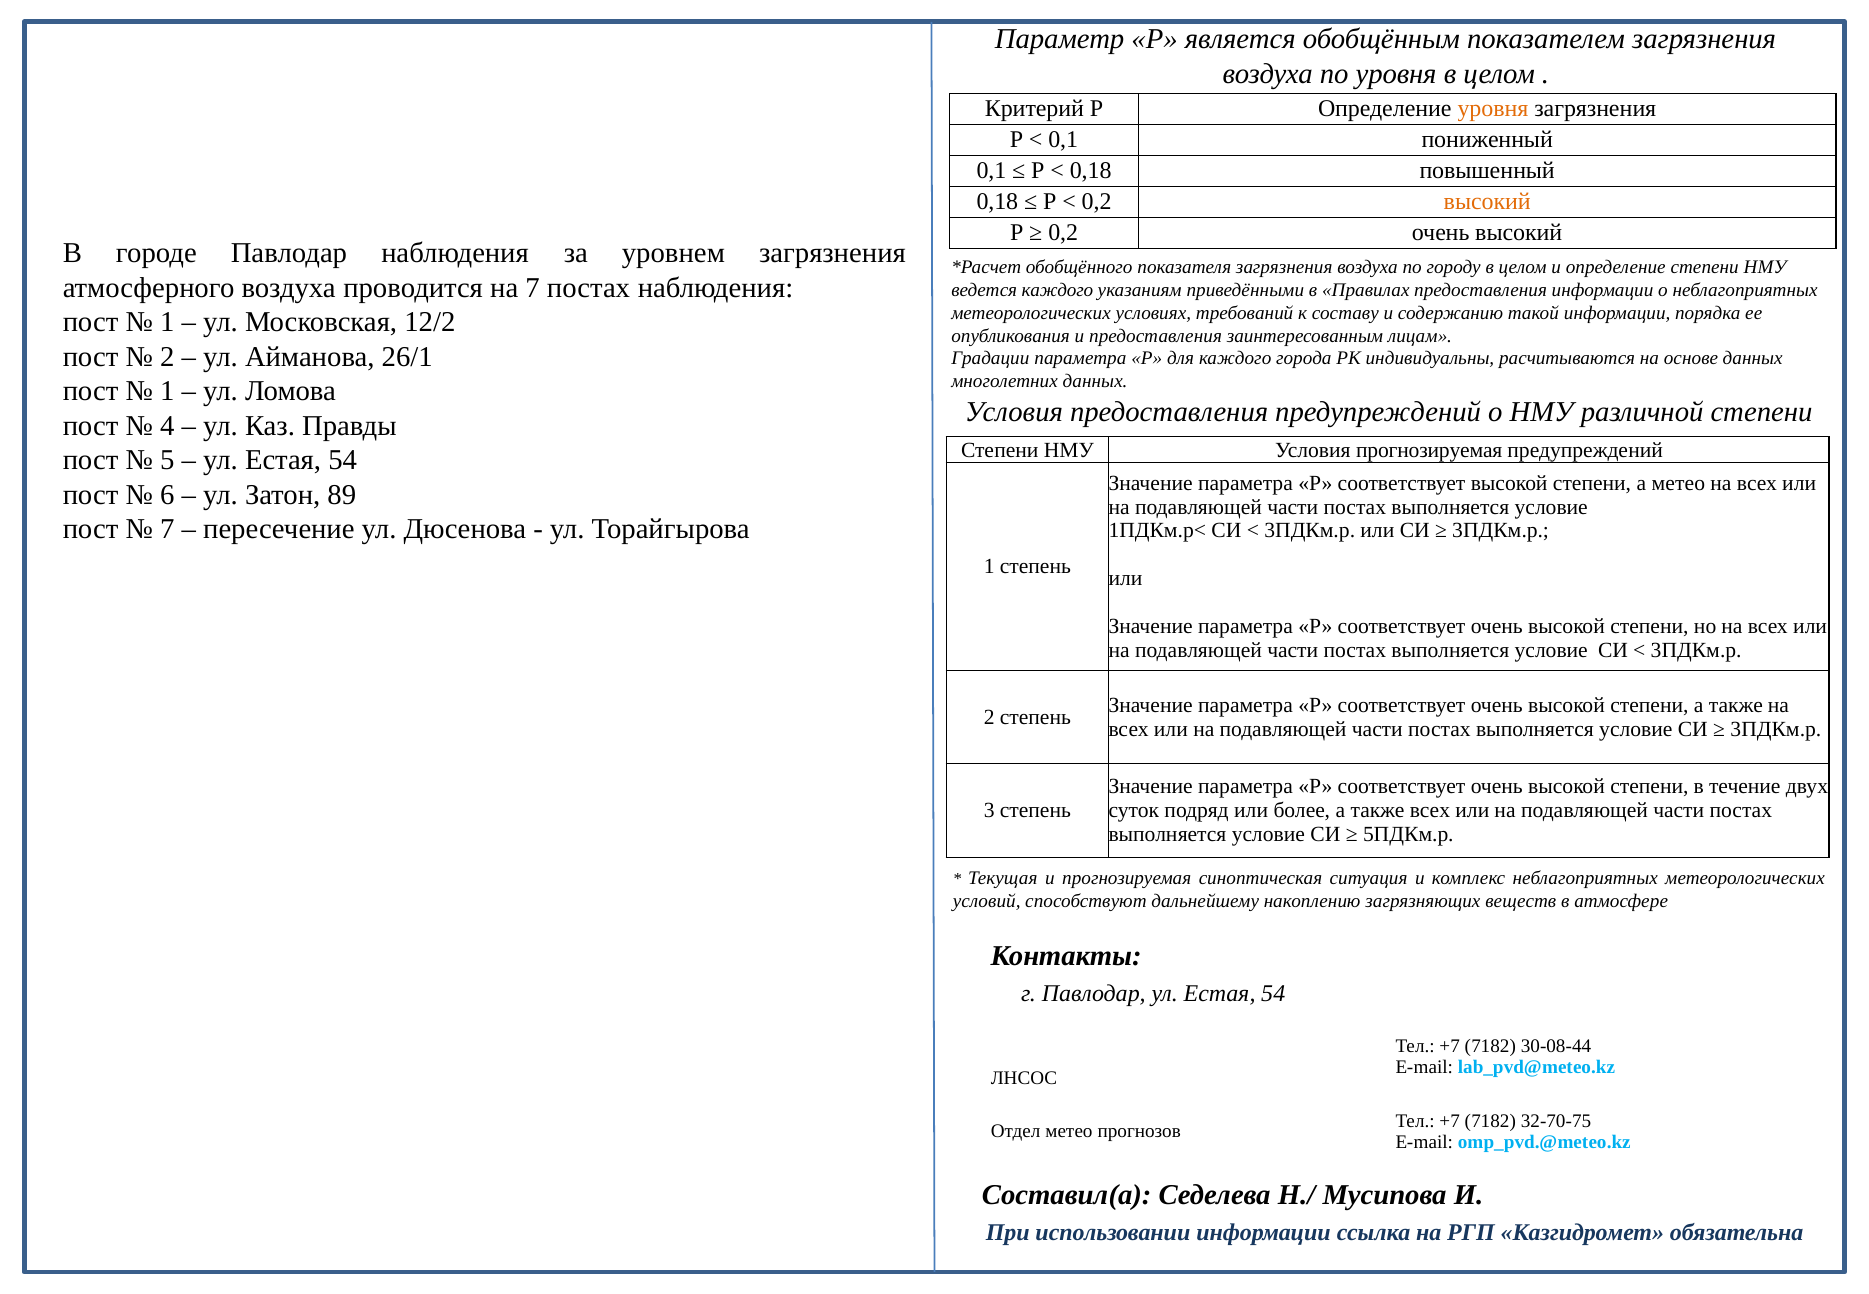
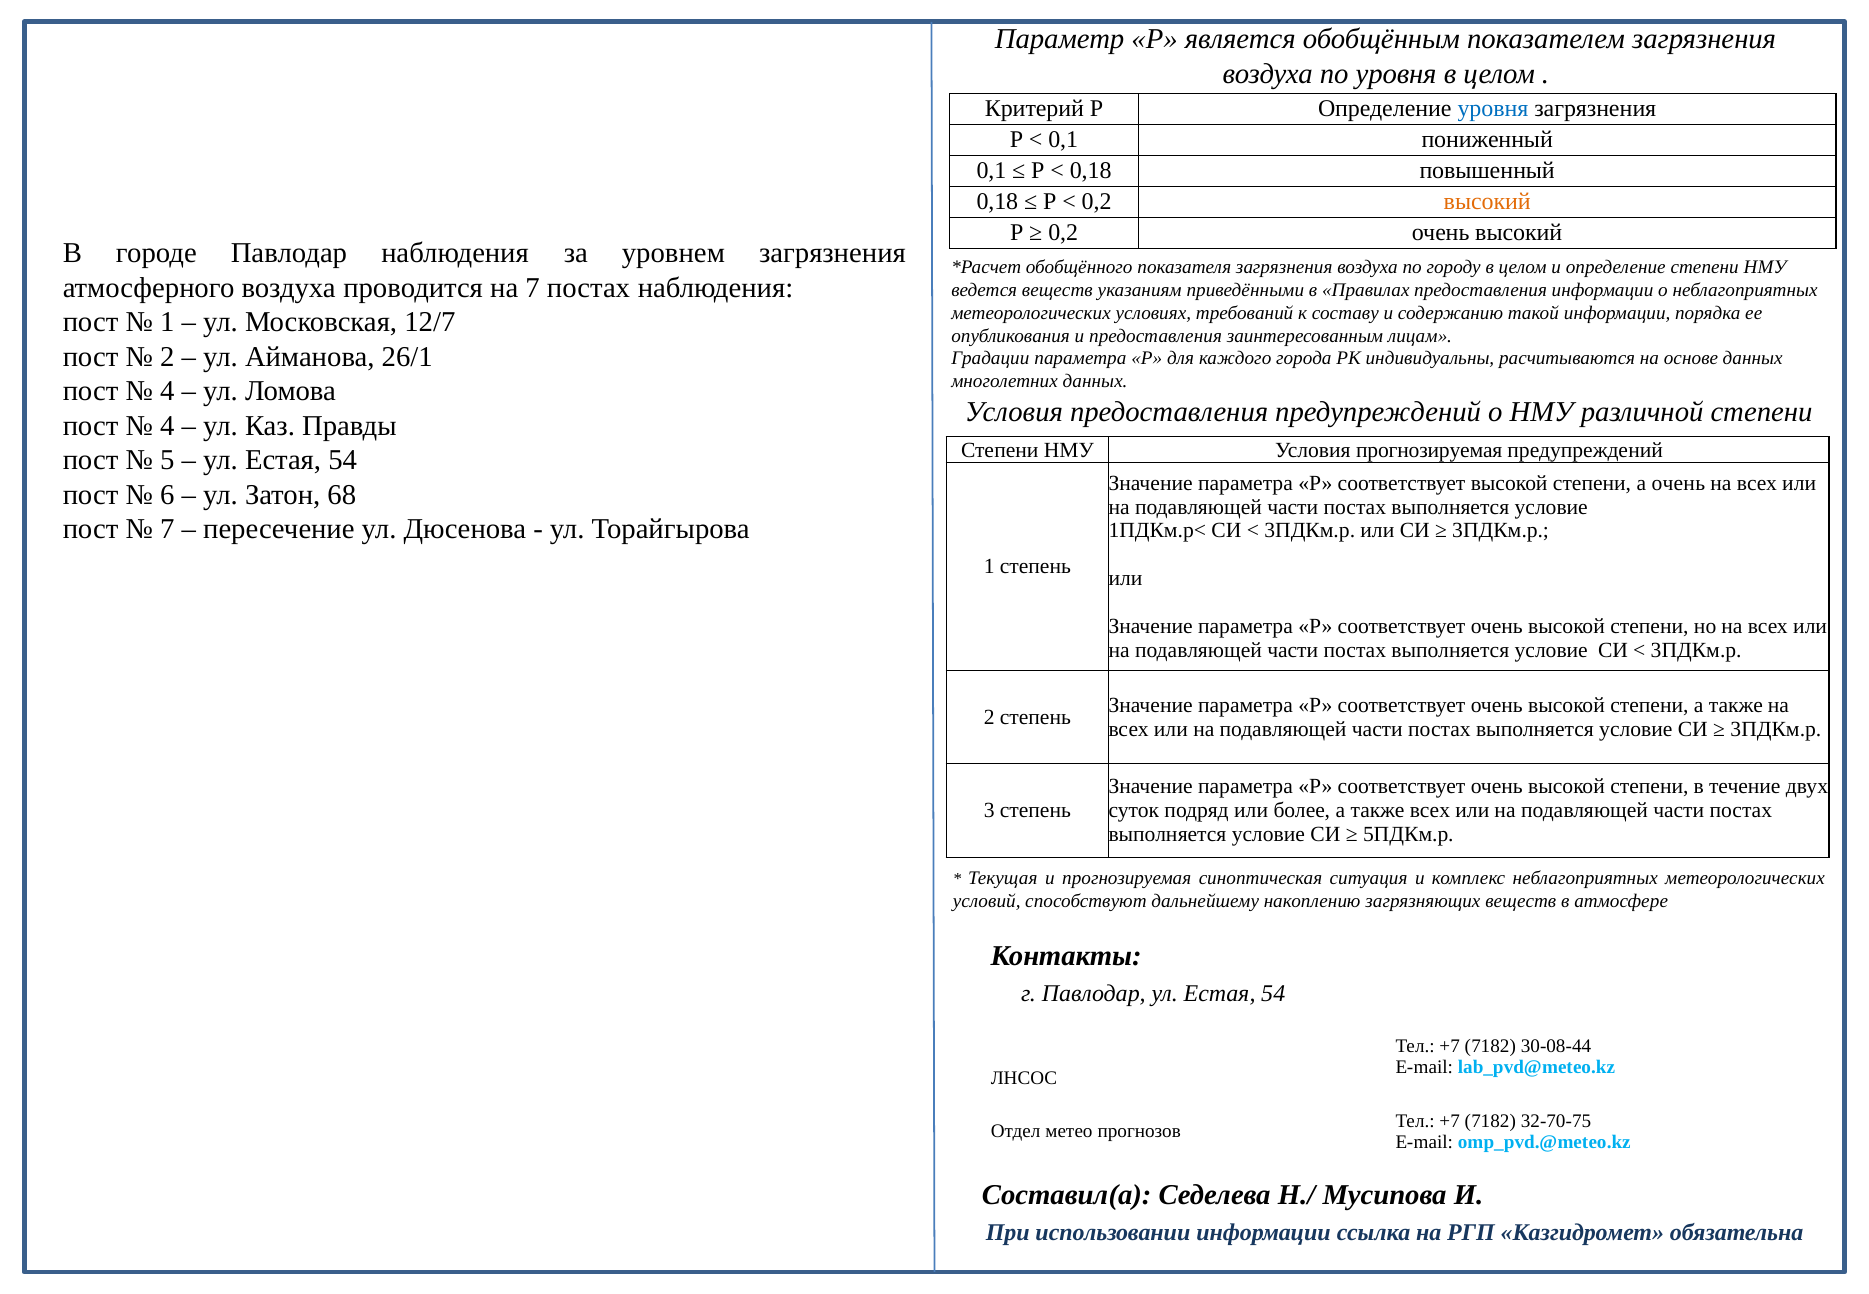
уровня colour: orange -> blue (1493, 109)
ведется каждого: каждого -> веществ (1057, 290)
12/2: 12/2 -> 12/7 (430, 322)
1: 1 -> 4 (167, 391)
а метео: метео -> очень (1678, 483)
89: 89 -> 68 (342, 495)
